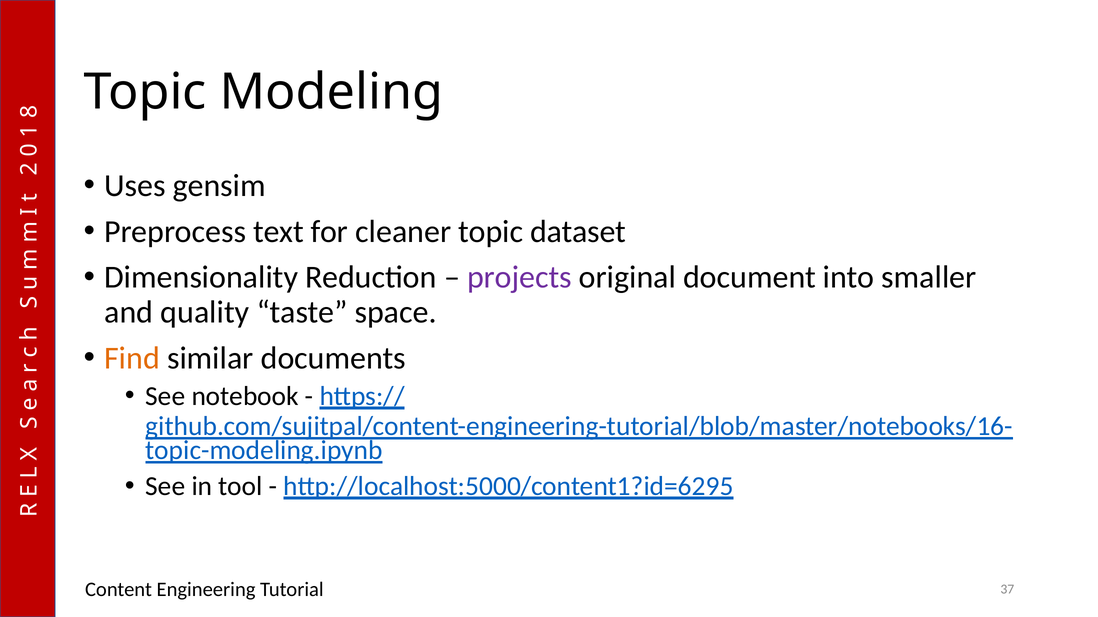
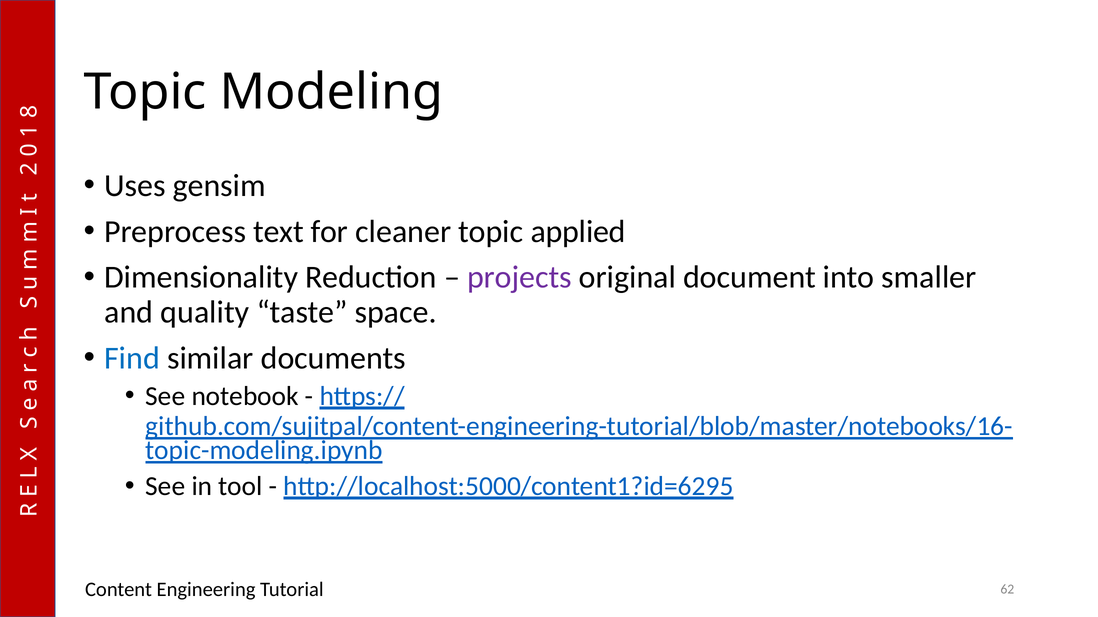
dataset: dataset -> applied (578, 232)
Find colour: orange -> blue (132, 358)
37: 37 -> 62 (1007, 590)
